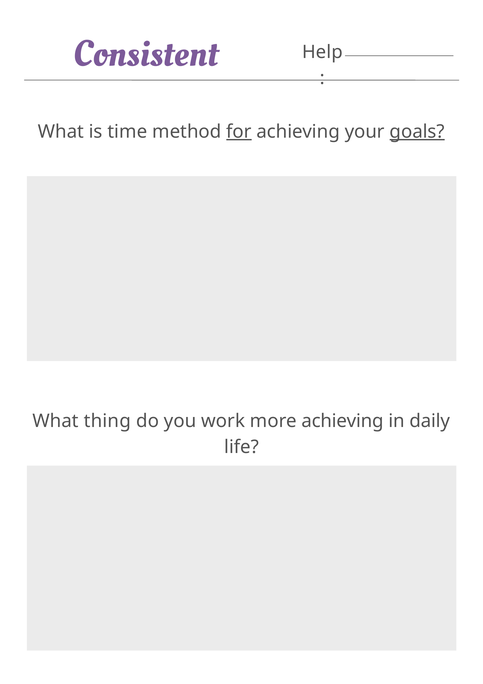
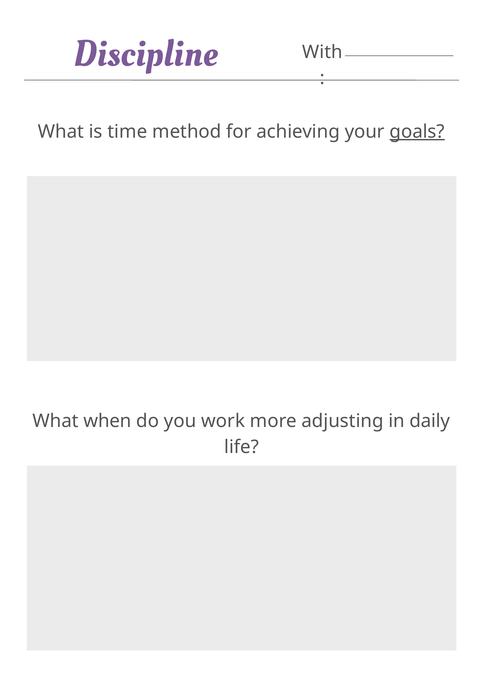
Consistent: Consistent -> Discipline (146, 54)
Help: Help -> With (322, 52)
for underline: present -> none (239, 131)
thing: thing -> when (108, 421)
more achieving: achieving -> adjusting (343, 421)
